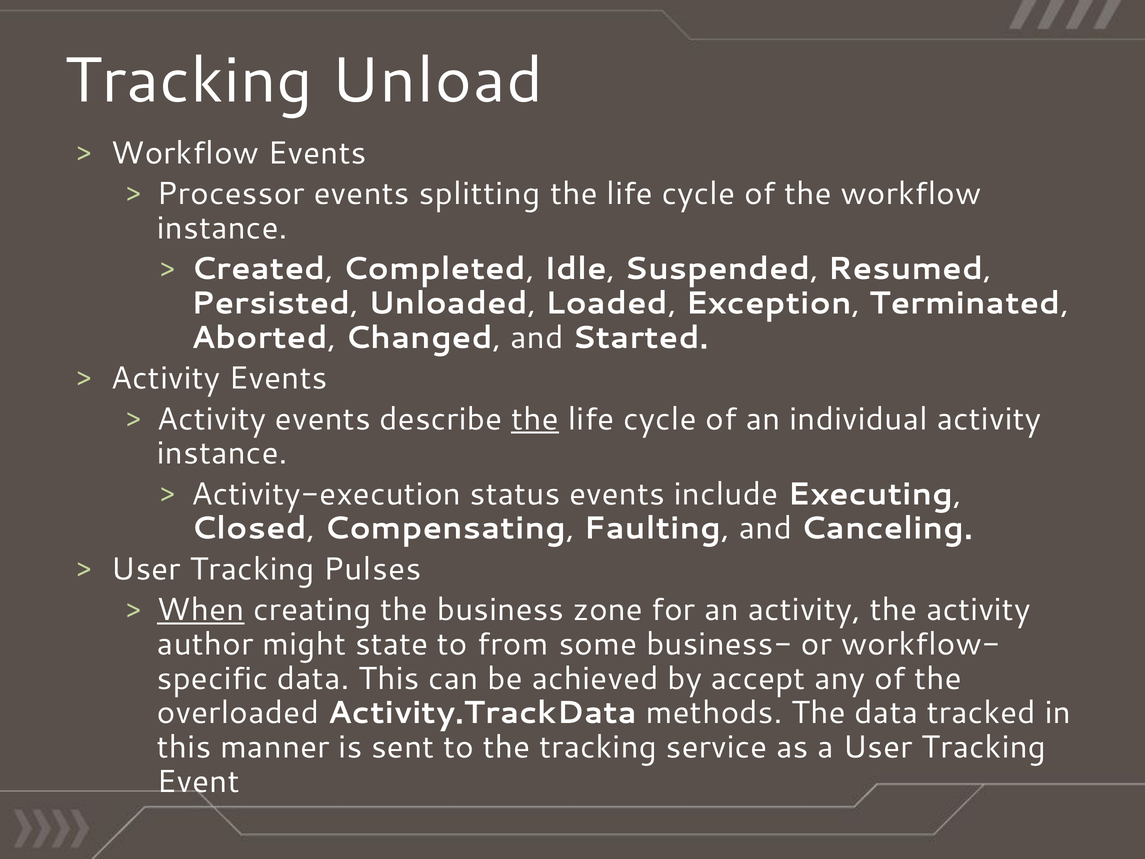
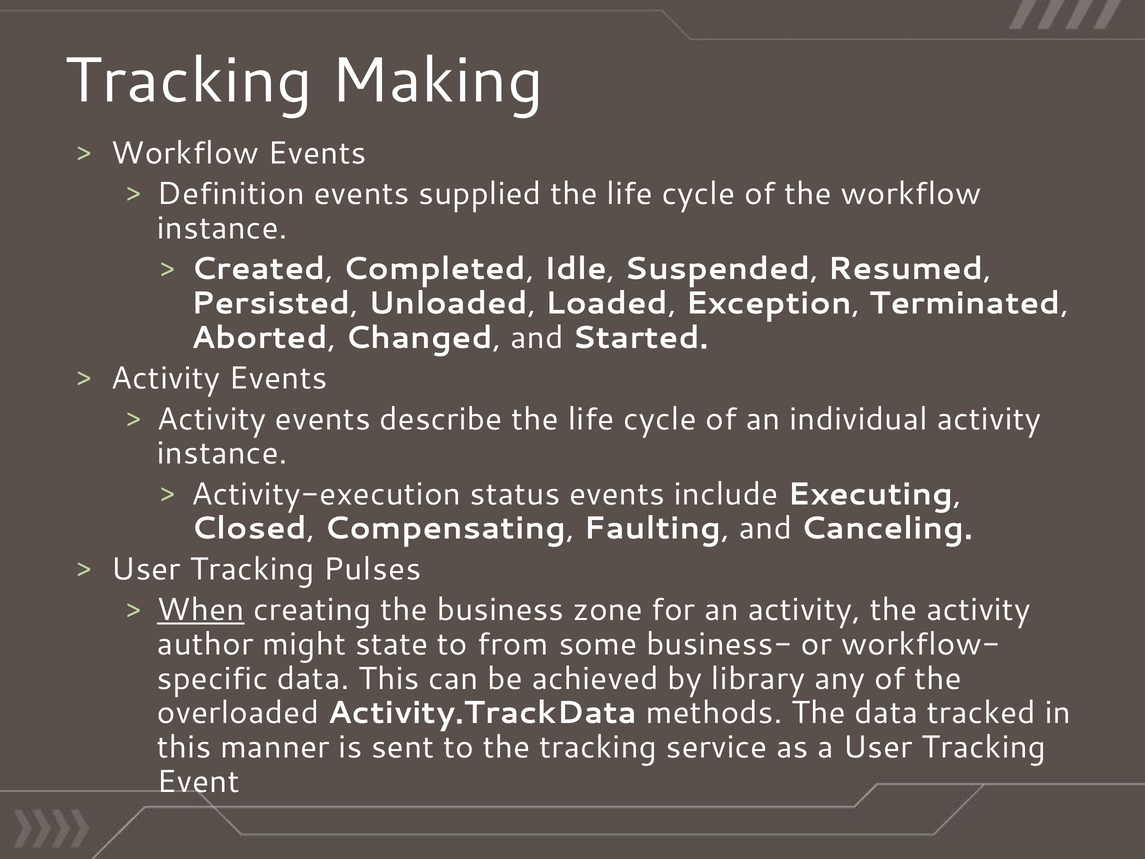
Unload: Unload -> Making (437, 81)
Processor: Processor -> Definition (231, 194)
splitting: splitting -> supplied (480, 194)
the underline: present -> none (535, 419)
accept: accept -> library (758, 678)
